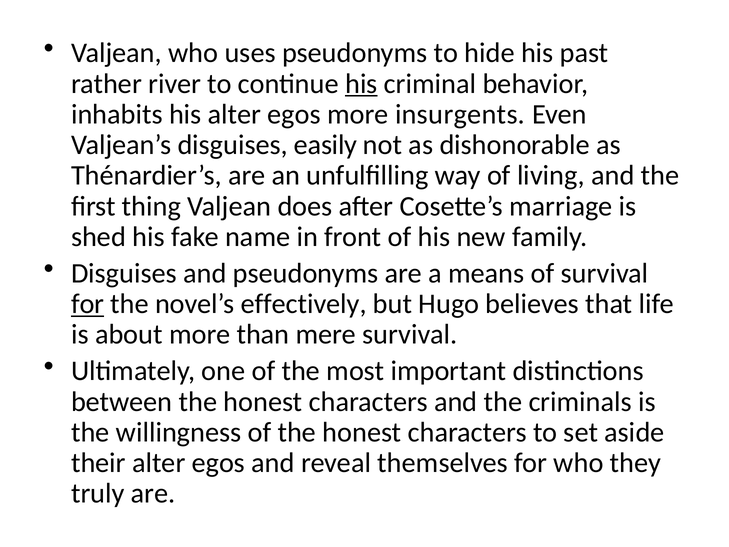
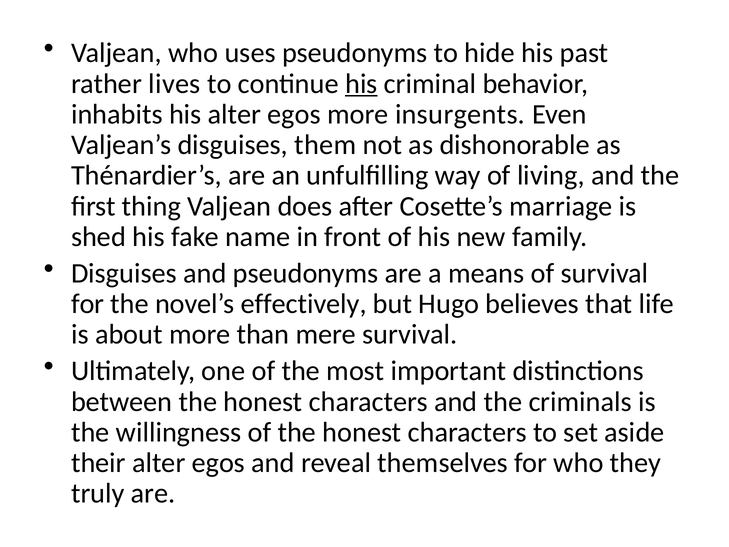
river: river -> lives (175, 84)
easily: easily -> them (325, 145)
for underline: present -> none (88, 304)
